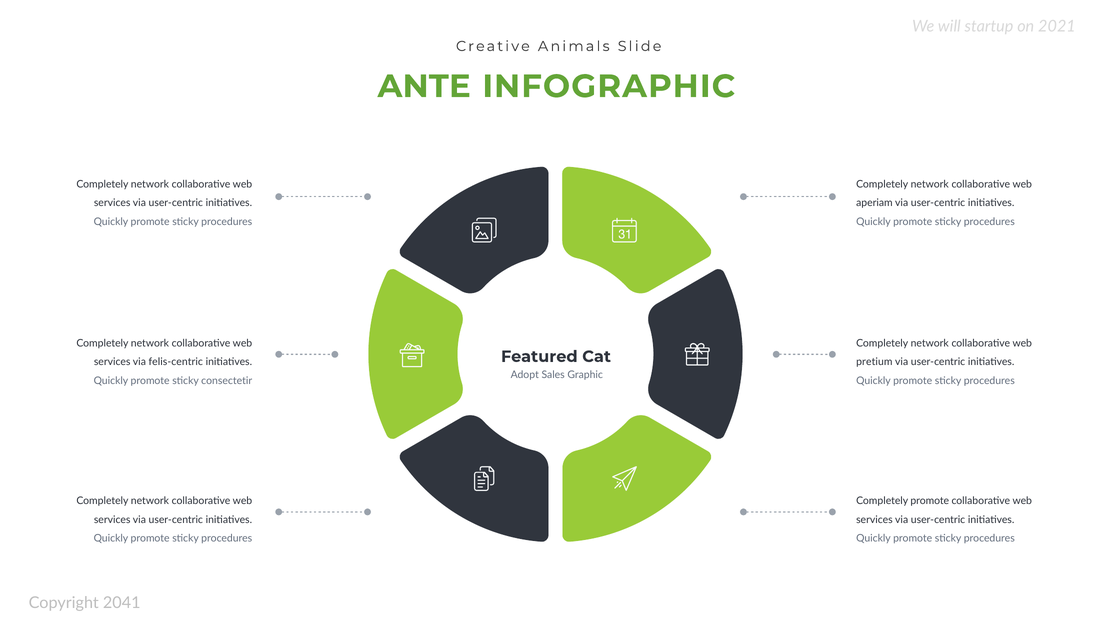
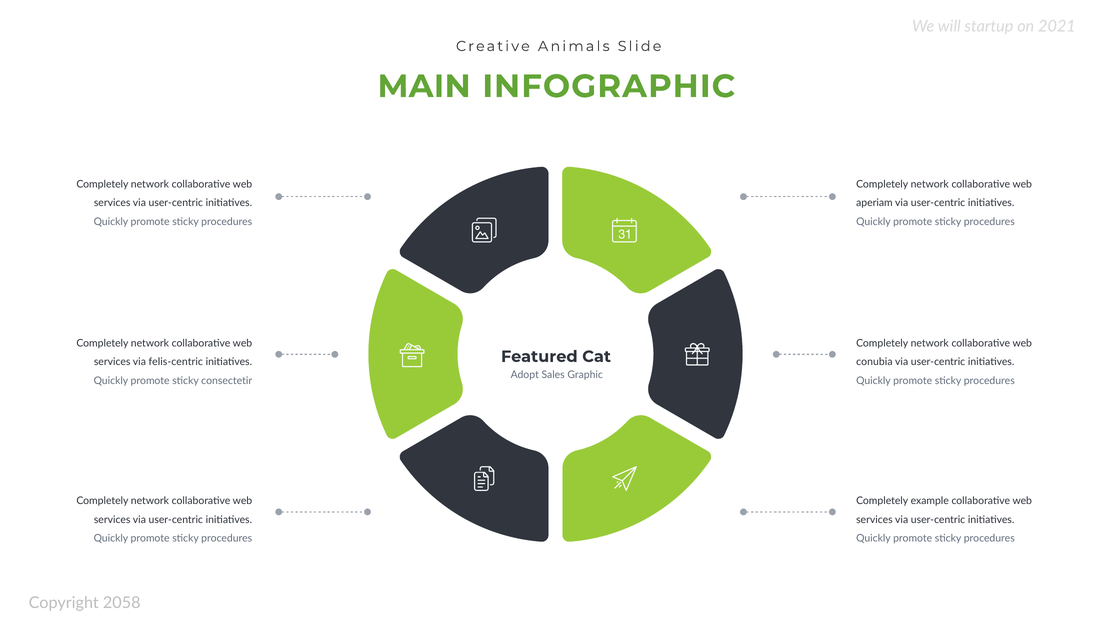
ANTE: ANTE -> MAIN (424, 86)
pretium: pretium -> conubia (874, 362)
Completely promote: promote -> example (930, 501)
2041: 2041 -> 2058 (122, 603)
